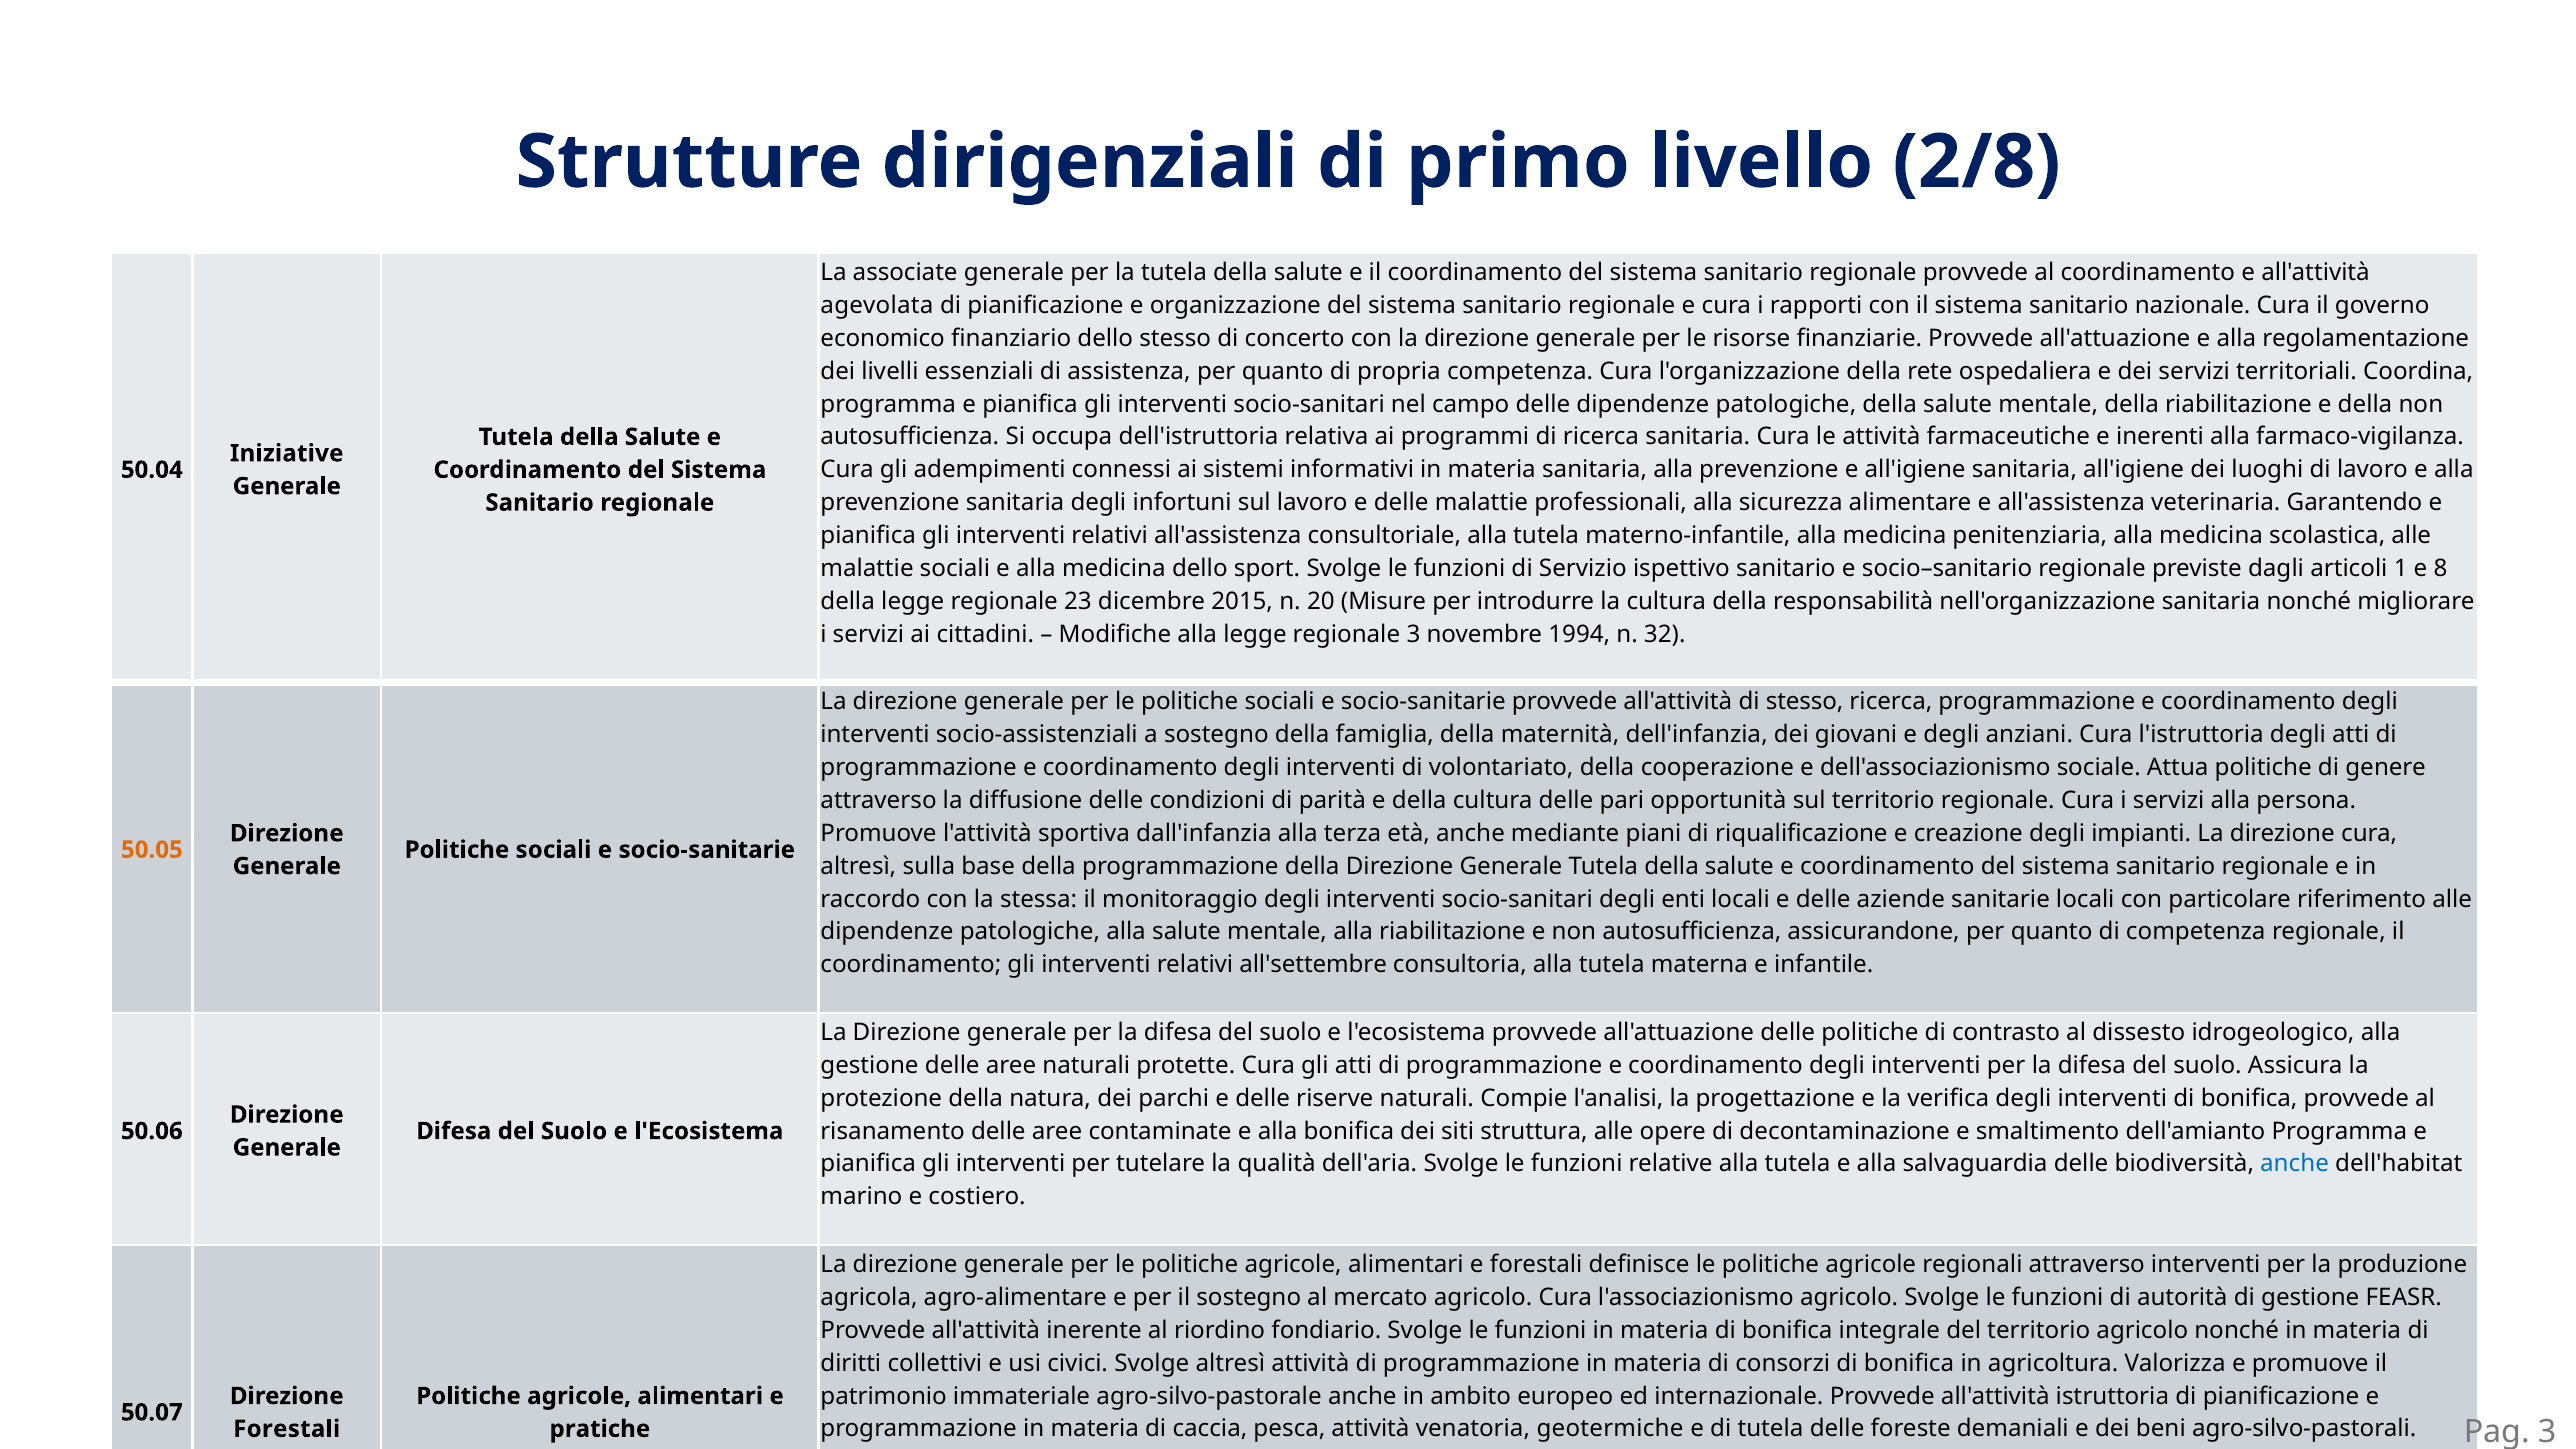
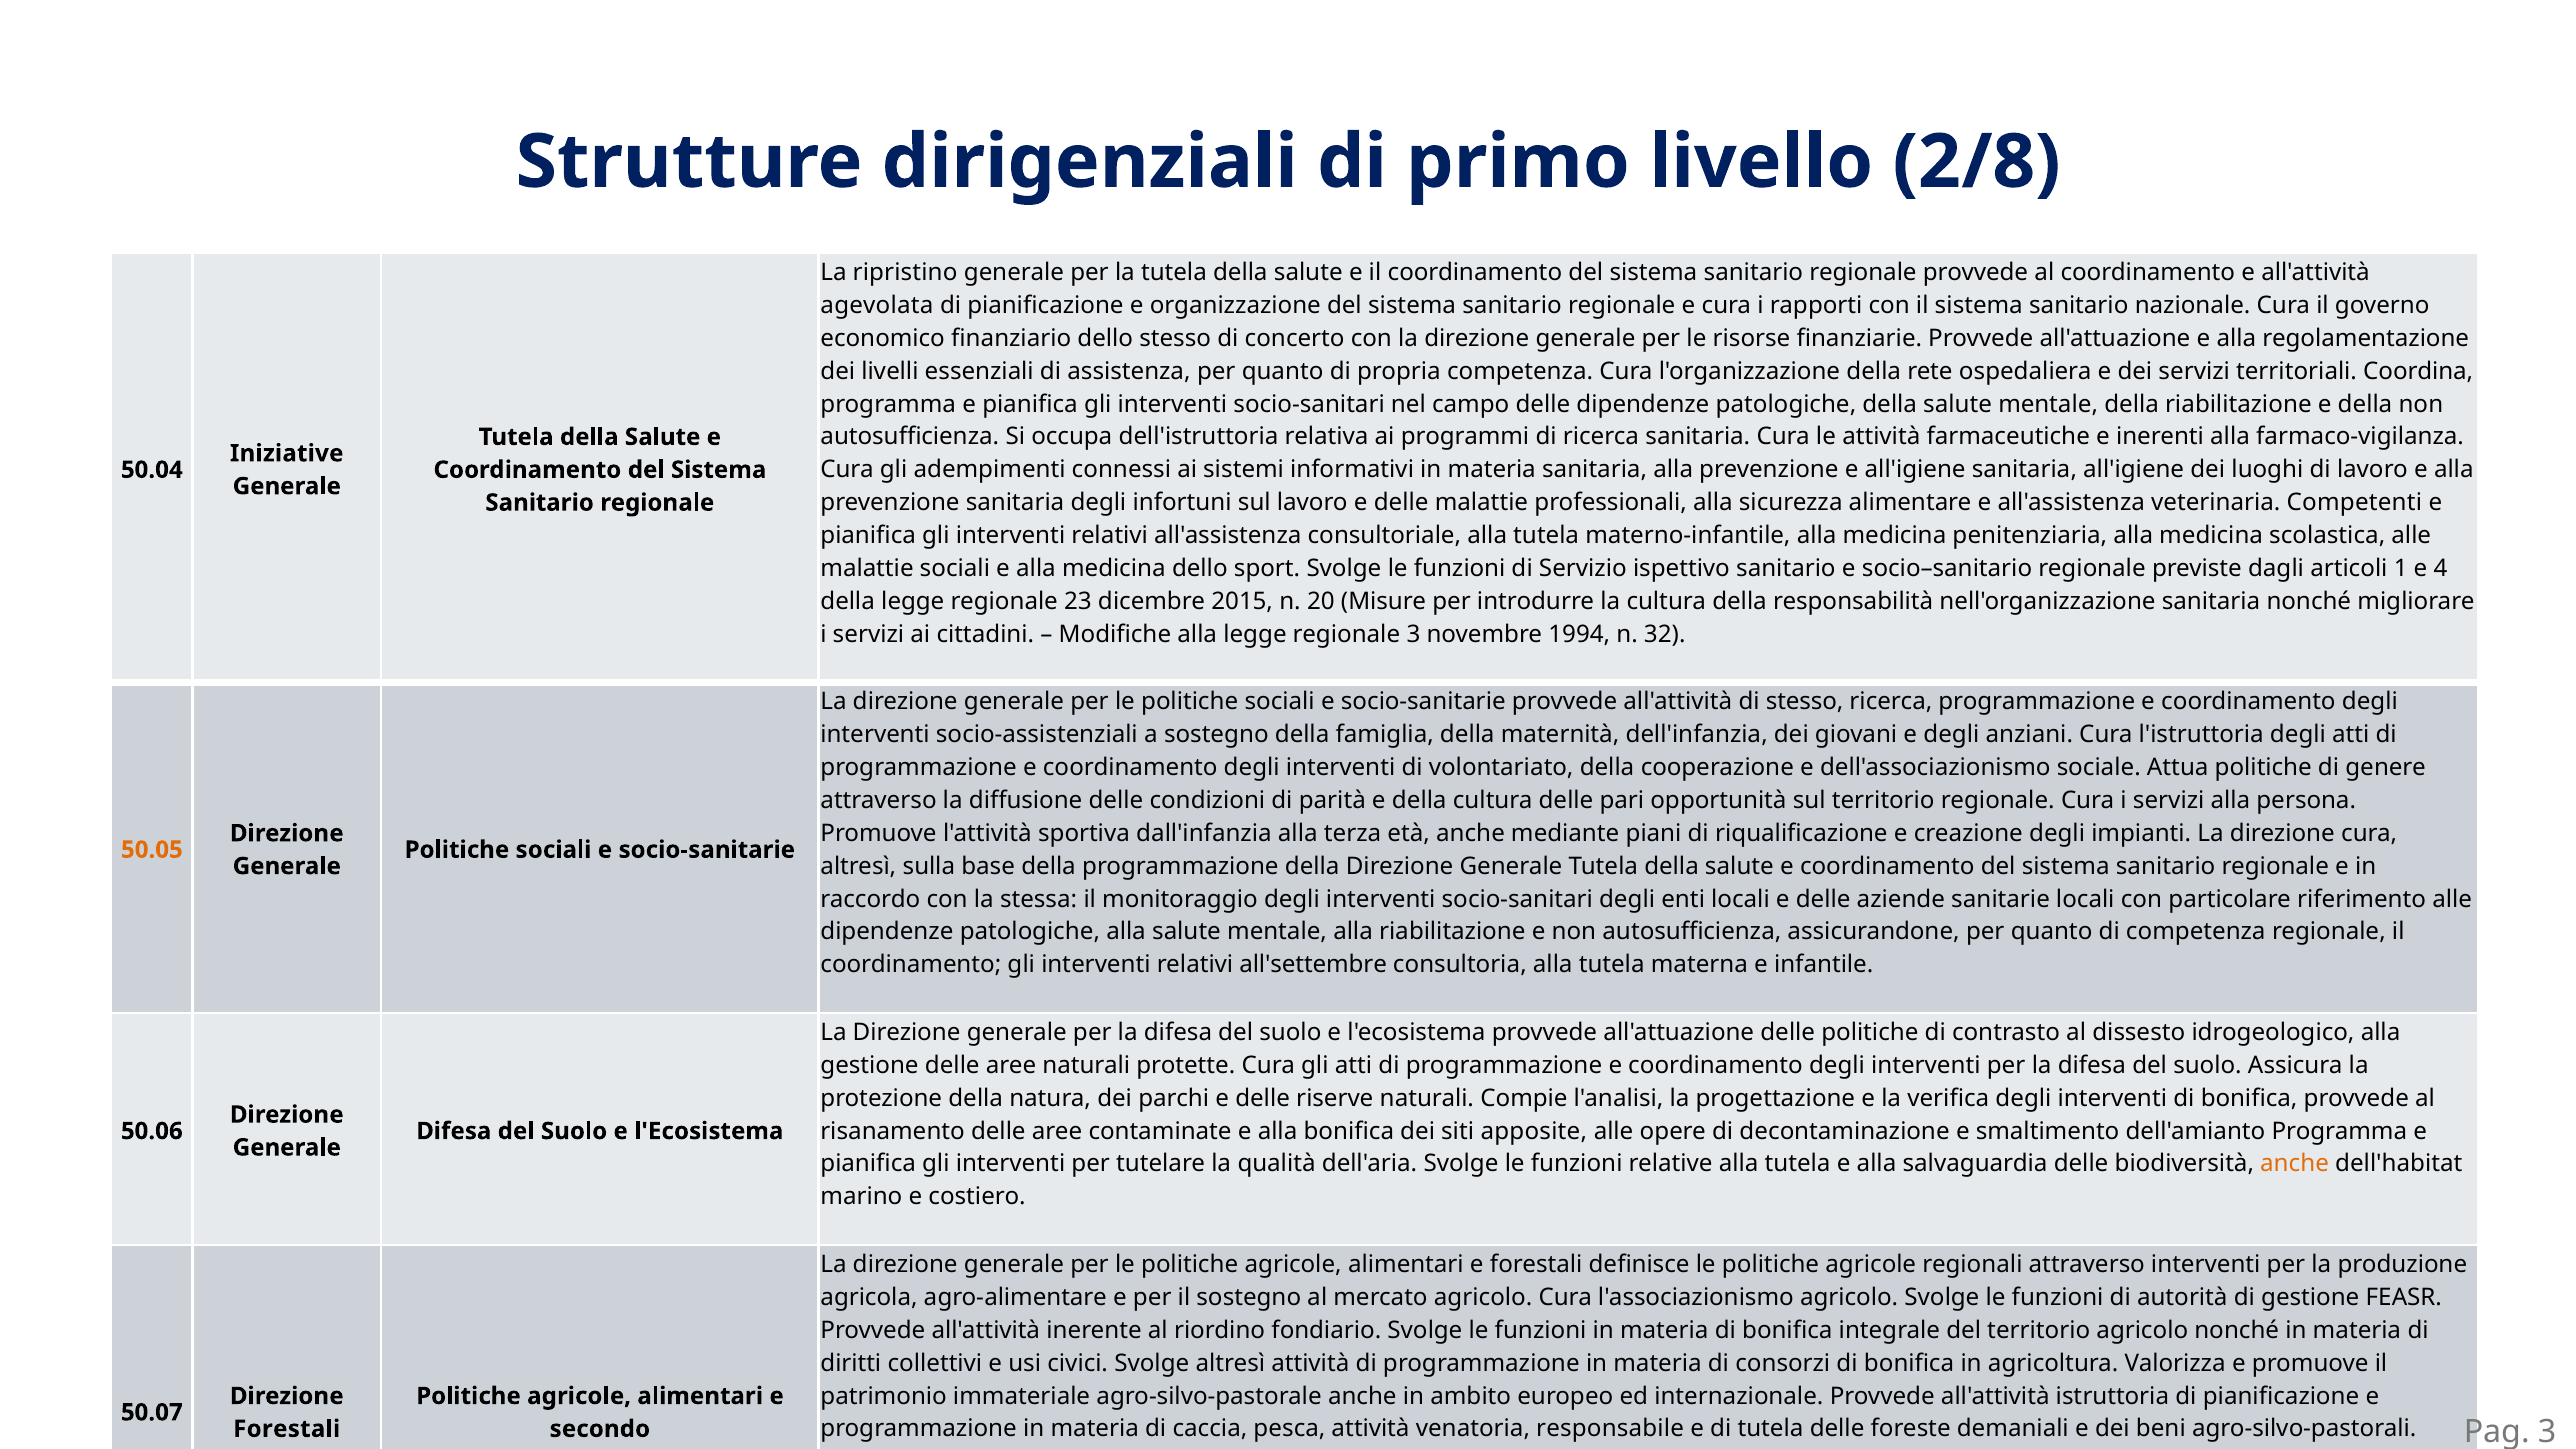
associate: associate -> ripristino (905, 273)
Garantendo: Garantendo -> Competenti (2354, 503)
8: 8 -> 4 (2441, 568)
struttura: struttura -> apposite (1534, 1131)
anche colour: blue -> orange (2295, 1164)
geotermiche: geotermiche -> responsabile (1610, 1429)
pratiche: pratiche -> secondo (600, 1429)
